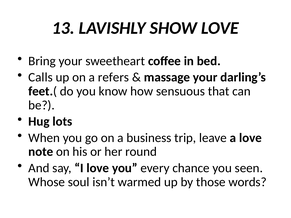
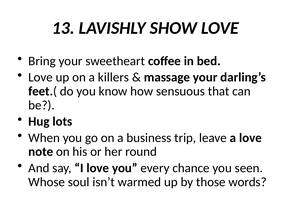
Calls: Calls -> Love (41, 77)
refers: refers -> killers (113, 77)
